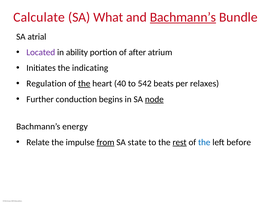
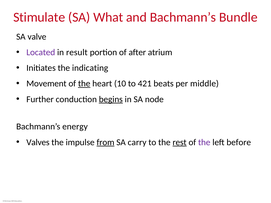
Calculate: Calculate -> Stimulate (39, 17)
Bachmann’s underline: present -> none (183, 17)
atrial: atrial -> valve (37, 37)
ability: ability -> result (77, 52)
Regulation: Regulation -> Movement (46, 84)
40: 40 -> 10 (120, 84)
542: 542 -> 421 (145, 84)
relaxes: relaxes -> middle (204, 84)
begins underline: none -> present (111, 99)
node underline: present -> none (154, 99)
Relate: Relate -> Valves (38, 142)
state: state -> carry (137, 142)
the colour: blue -> purple (204, 142)
